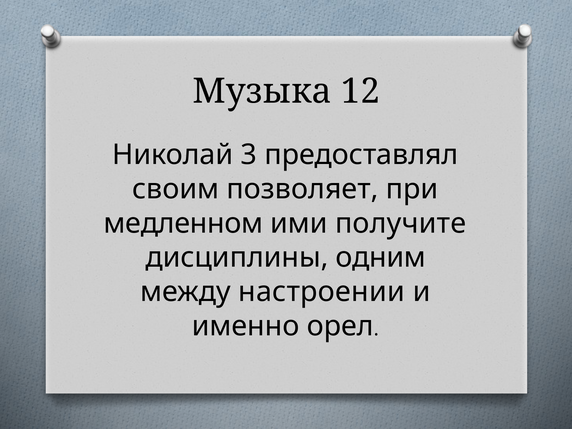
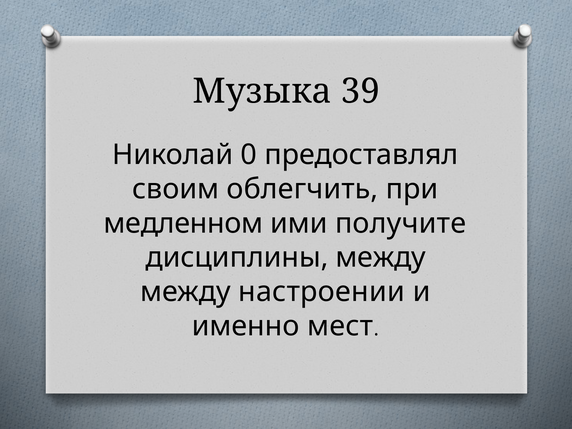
12: 12 -> 39 (360, 91)
3: 3 -> 0 (249, 155)
позволяет: позволяет -> облегчить (302, 189)
дисциплины одним: одним -> между (381, 258)
орел: орел -> мест (340, 326)
